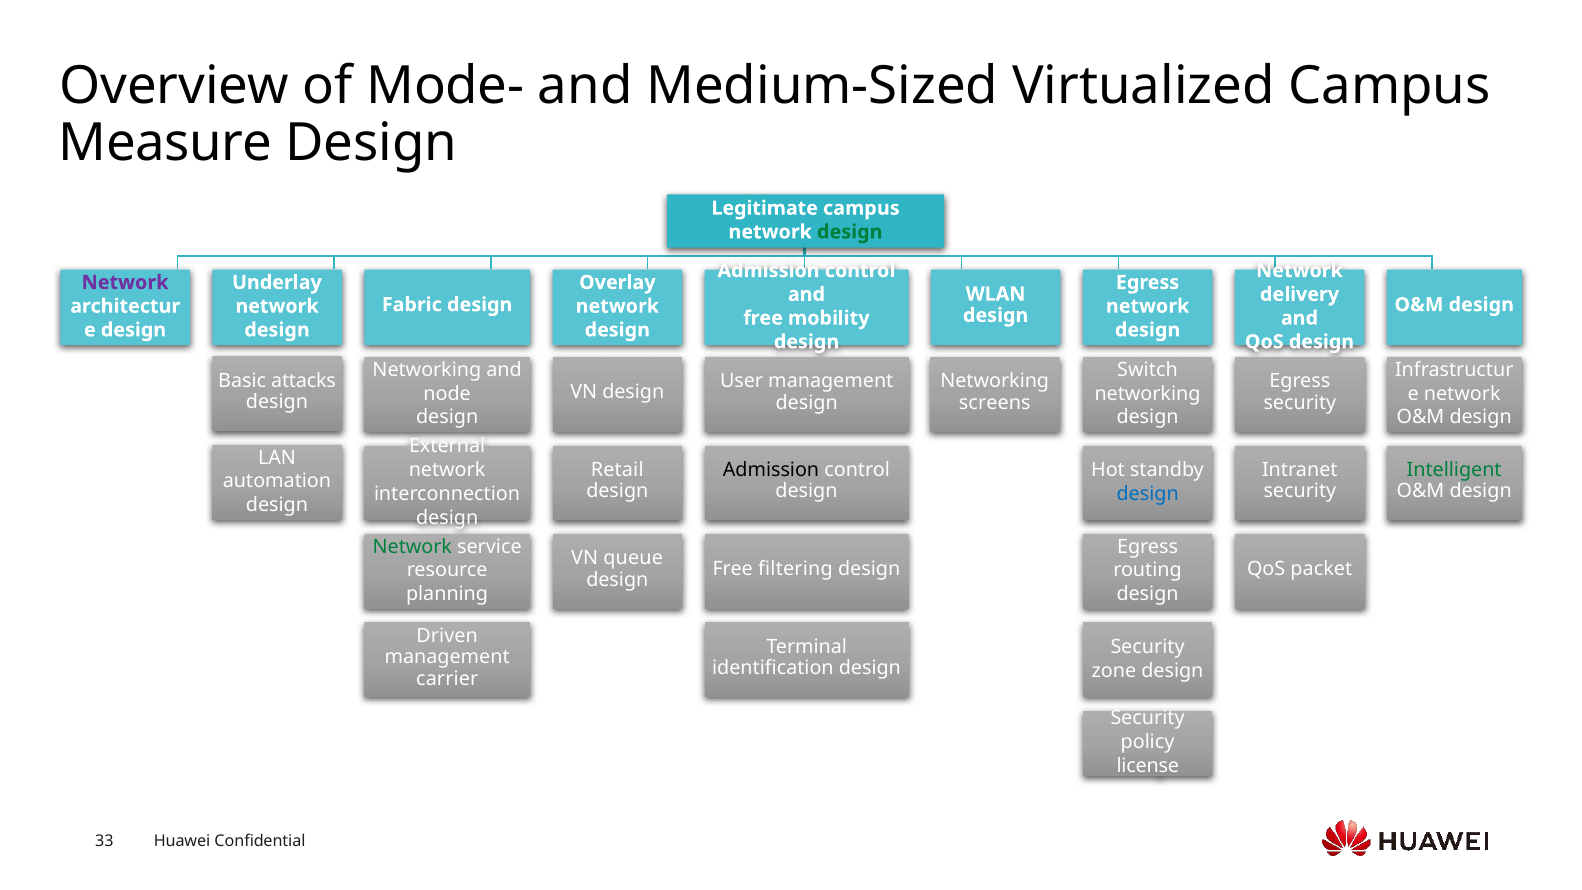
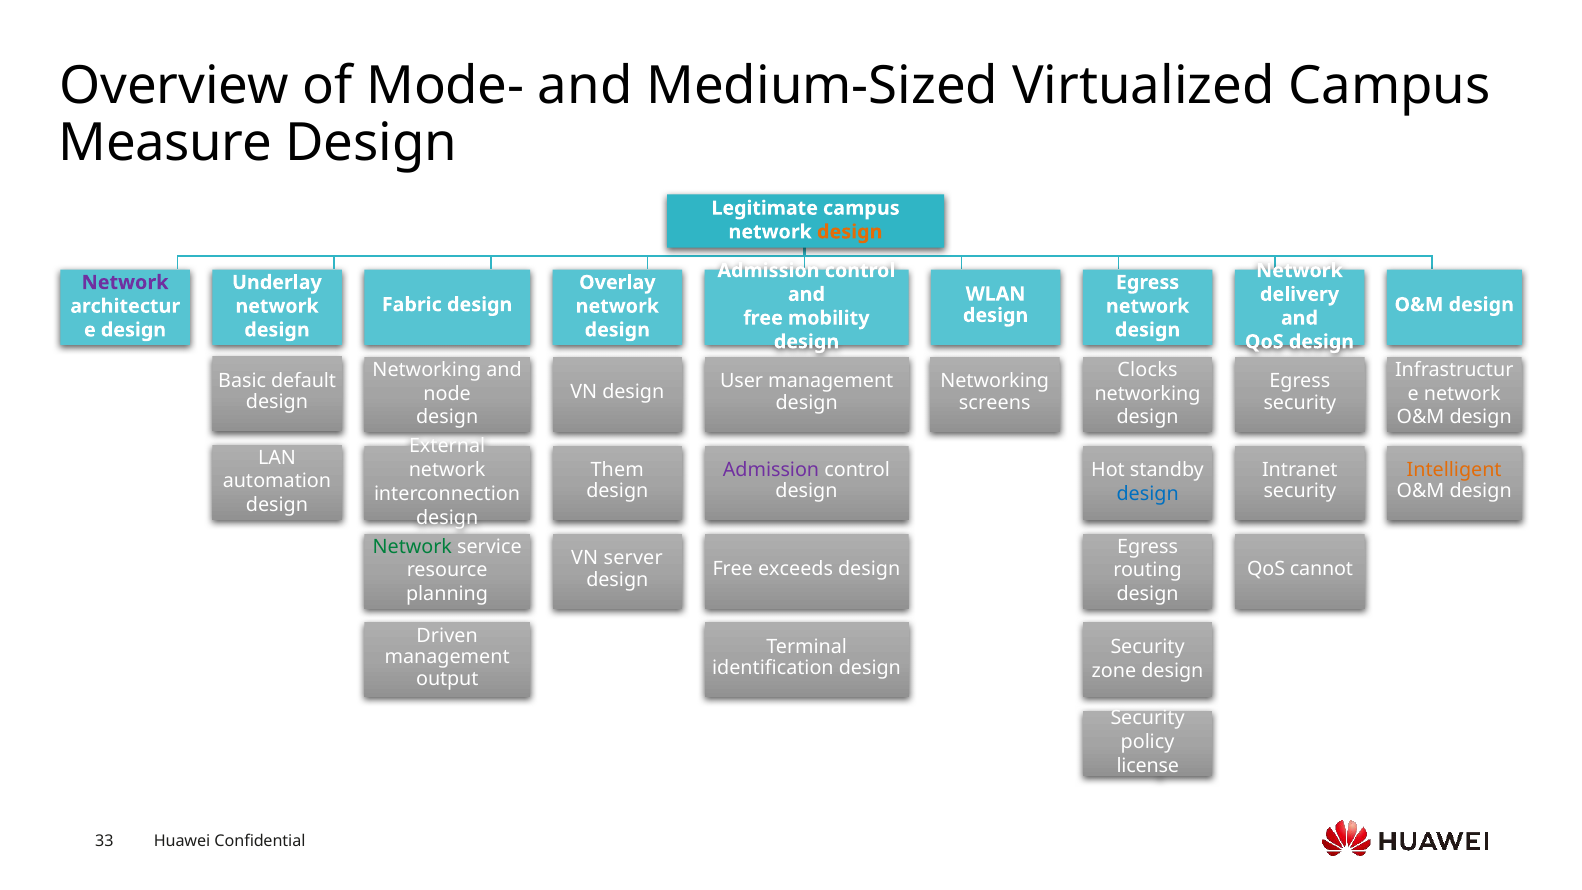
design colour: green -> orange (850, 232)
Switch: Switch -> Clocks (1147, 370)
attacks: attacks -> default (304, 381)
Retail: Retail -> Them (617, 470)
Admission colour: black -> purple (771, 470)
Intelligent colour: green -> orange (1454, 470)
queue: queue -> server (633, 558)
filtering: filtering -> exceeds (796, 569)
packet: packet -> cannot (1321, 569)
carrier: carrier -> output (447, 679)
